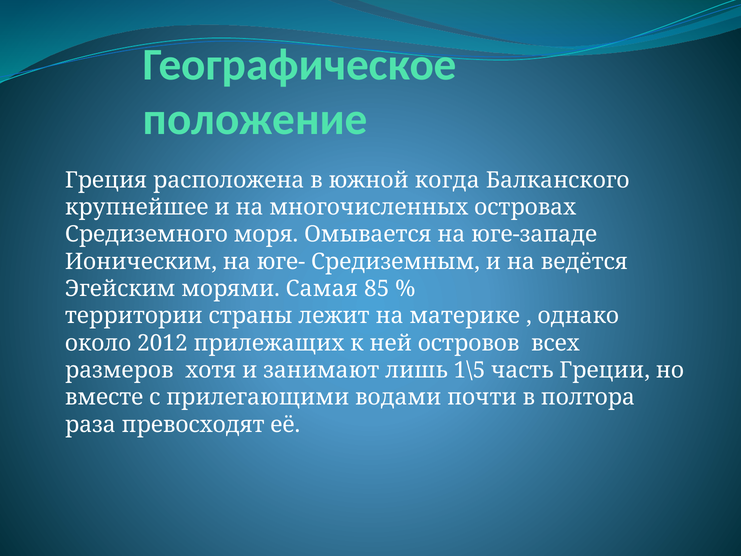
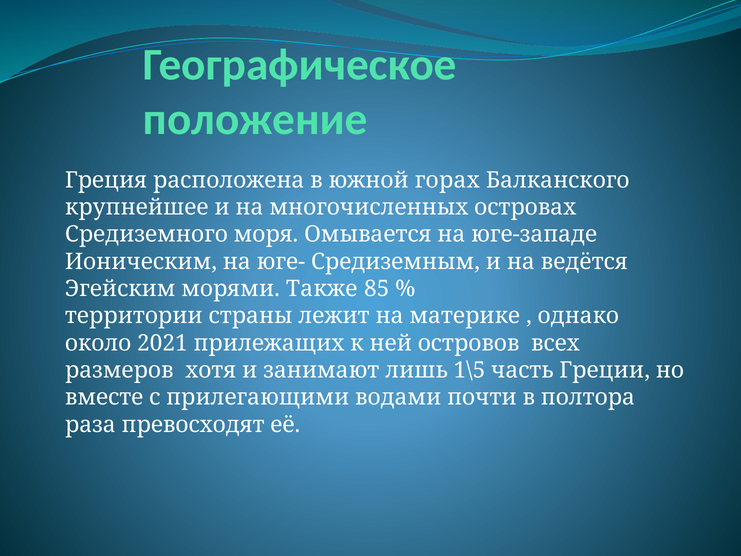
когда: когда -> горах (447, 180)
Самая: Самая -> Также (322, 289)
2012: 2012 -> 2021 (162, 343)
